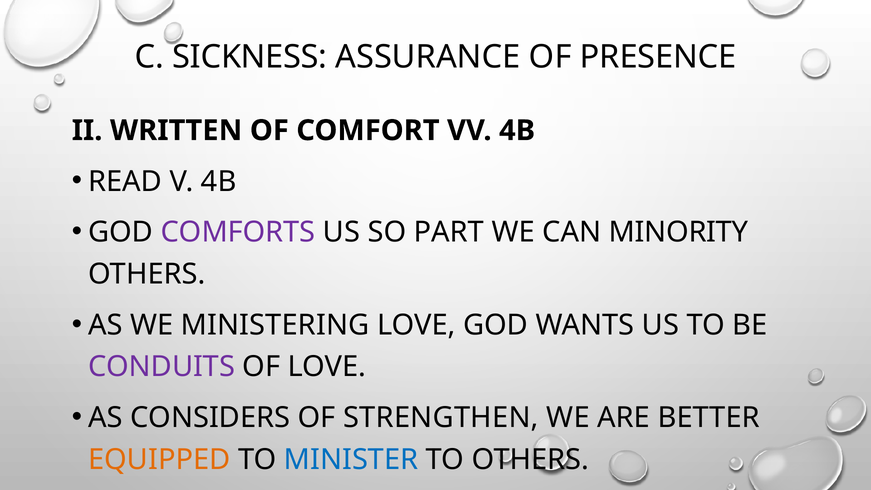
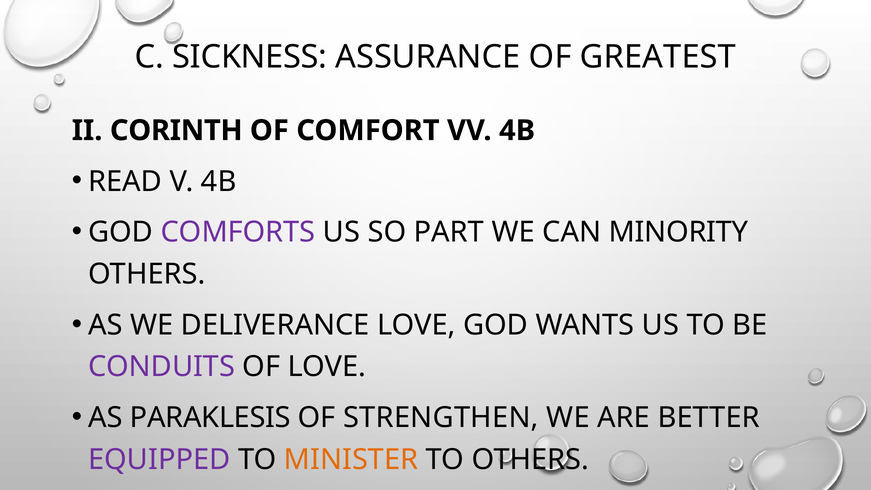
PRESENCE: PRESENCE -> GREATEST (658, 57)
WRITTEN: WRITTEN -> CORINTH (176, 131)
MINISTERING: MINISTERING -> DELIVERANCE (275, 325)
CONSIDERS: CONSIDERS -> PARAKLESIS (210, 418)
EQUIPPED colour: orange -> purple (159, 460)
MINISTER colour: blue -> orange (351, 460)
